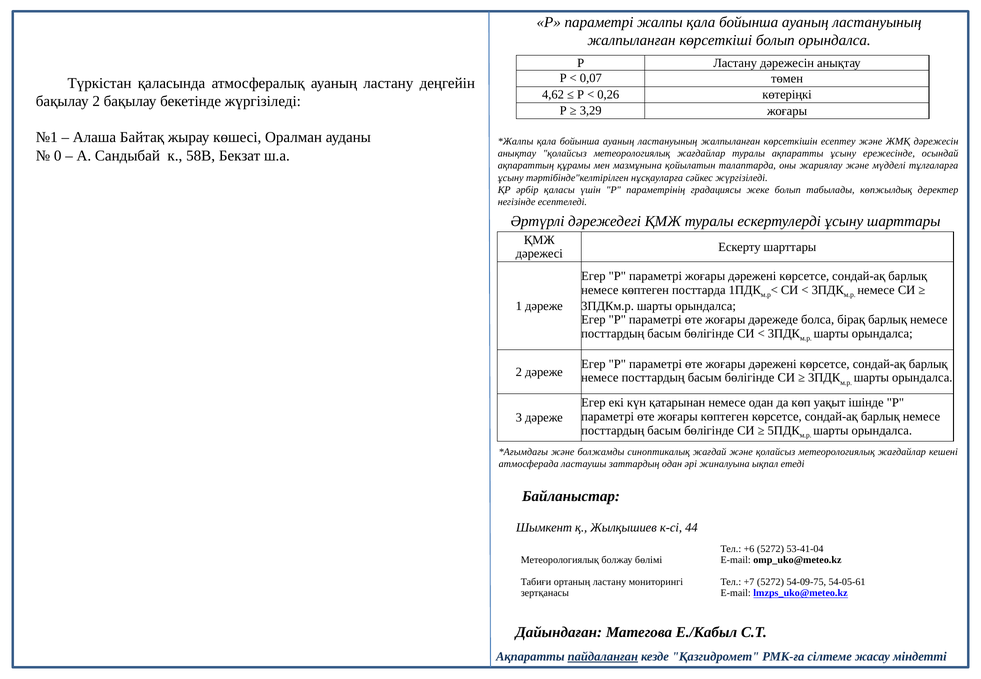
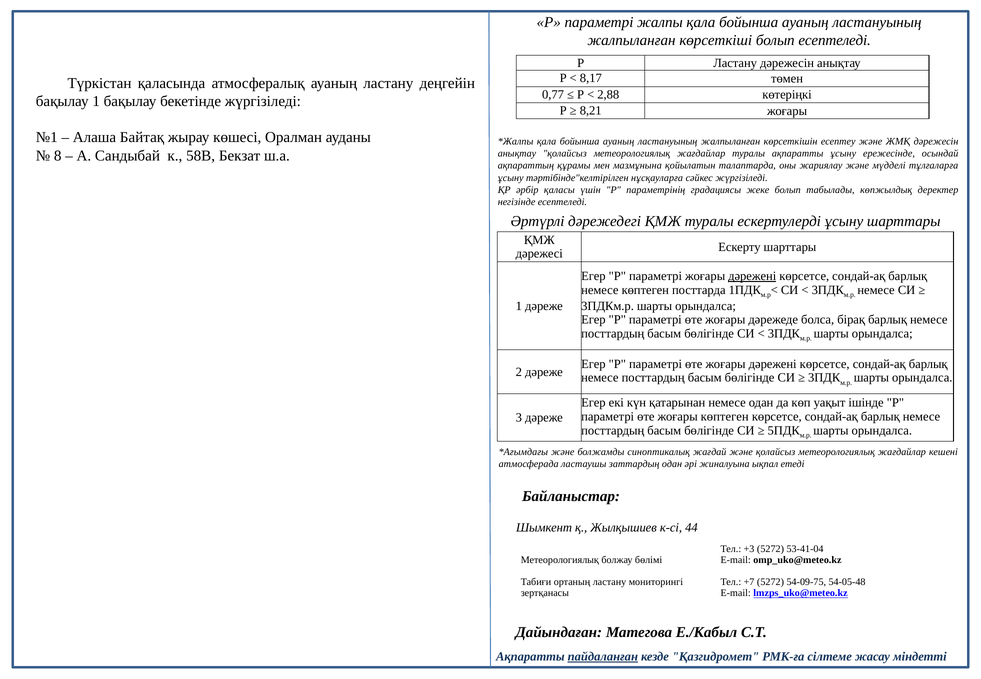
болып орындалса: орындалса -> есептеледі (835, 40)
0,07: 0,07 -> 8,17 (591, 78)
4,62: 4,62 -> 0,77 (553, 95)
0,26: 0,26 -> 2,88 (608, 95)
бақылау 2: 2 -> 1 (96, 101)
3,29: 3,29 -> 8,21 (591, 111)
0: 0 -> 8 (58, 156)
дәрежені underline: none -> present (752, 276)
+6: +6 -> +3 (749, 549)
54-05-61: 54-05-61 -> 54-05-48 (847, 582)
